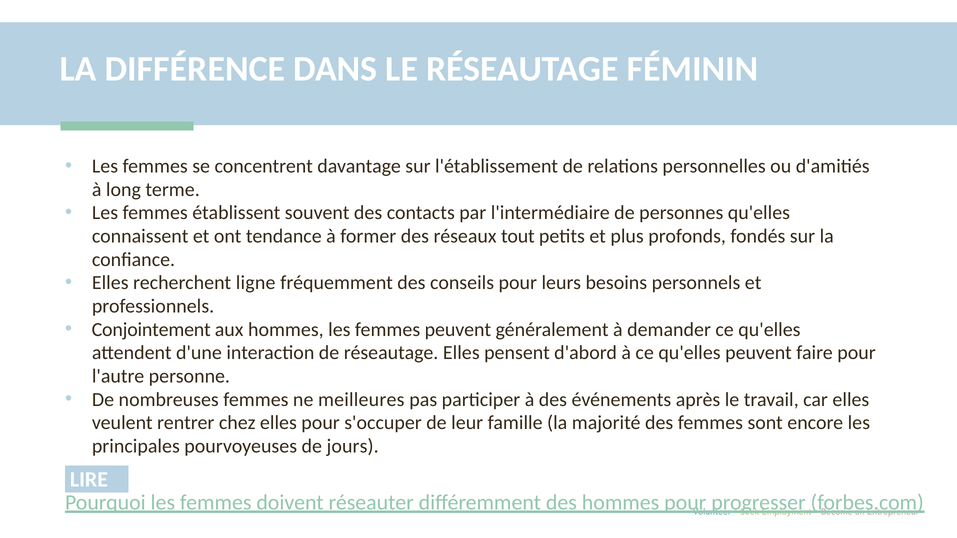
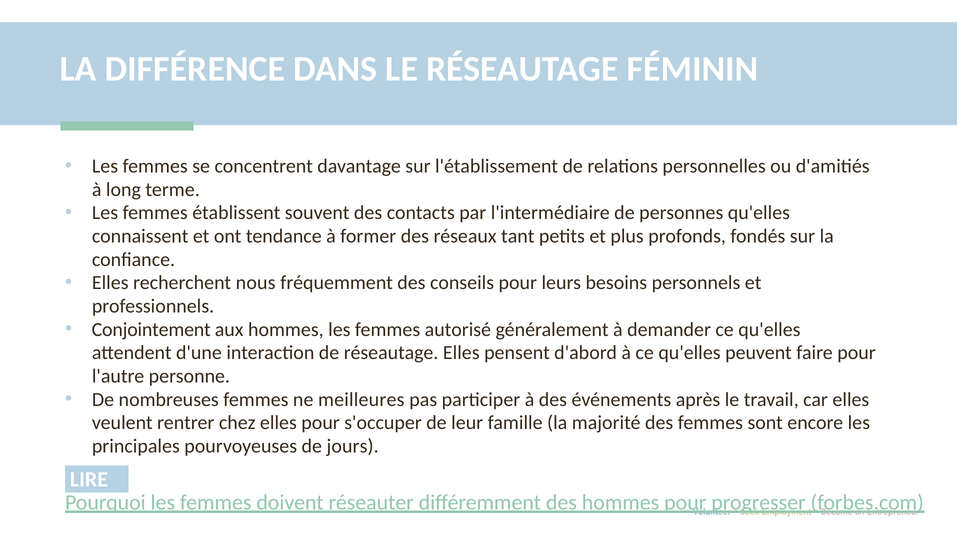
tout: tout -> tant (518, 236)
ligne: ligne -> nous (256, 283)
femmes peuvent: peuvent -> autorisé (458, 330)
